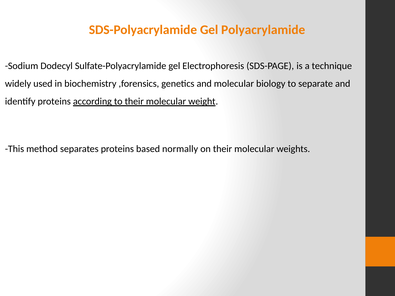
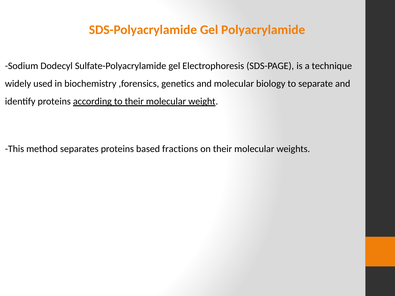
normally: normally -> fractions (180, 149)
